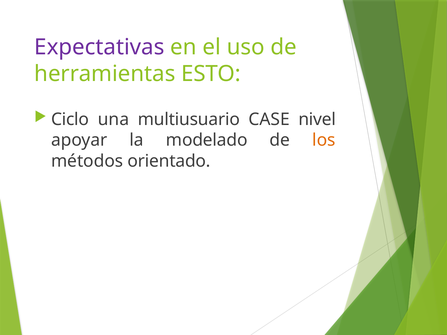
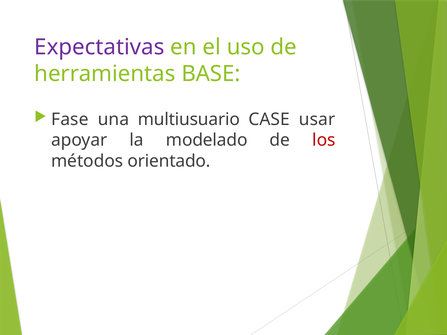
ESTO: ESTO -> BASE (211, 74)
Ciclo: Ciclo -> Fase (70, 119)
nivel: nivel -> usar (317, 119)
los colour: orange -> red (324, 140)
